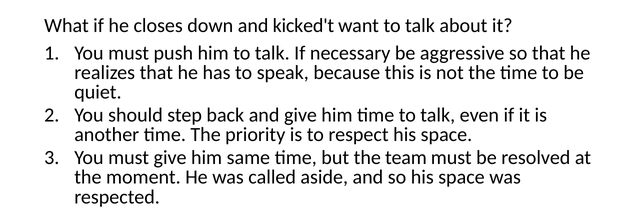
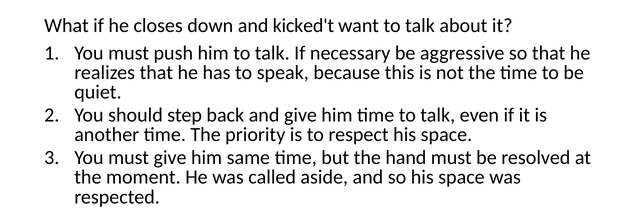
team: team -> hand (406, 158)
